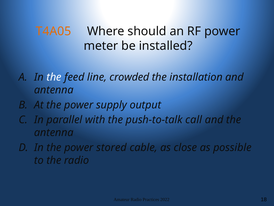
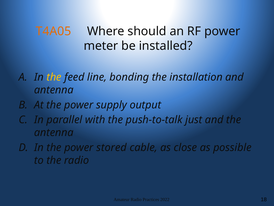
the colour: white -> yellow (54, 77)
crowded: crowded -> bonding (129, 77)
call: call -> just (194, 120)
